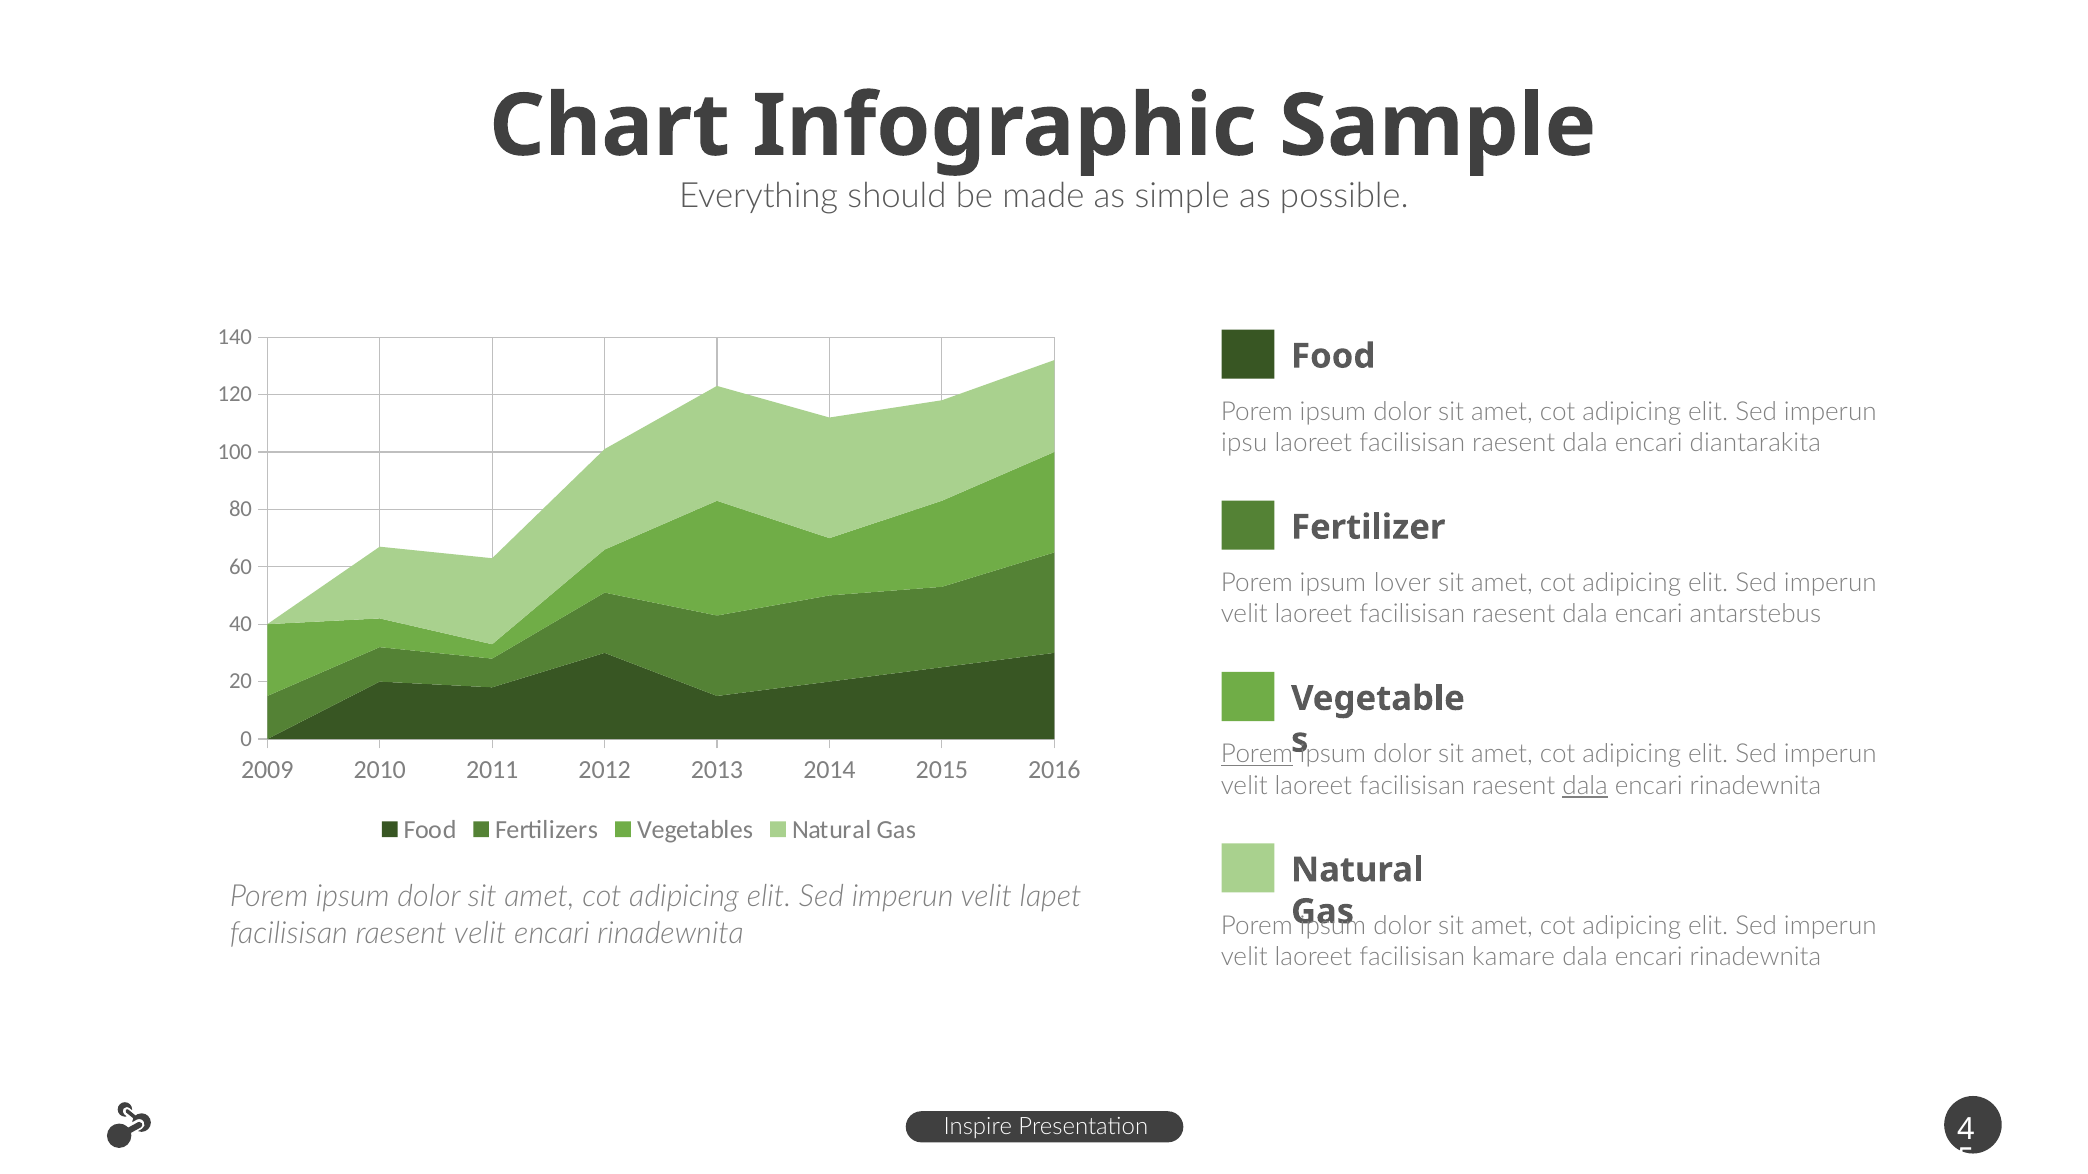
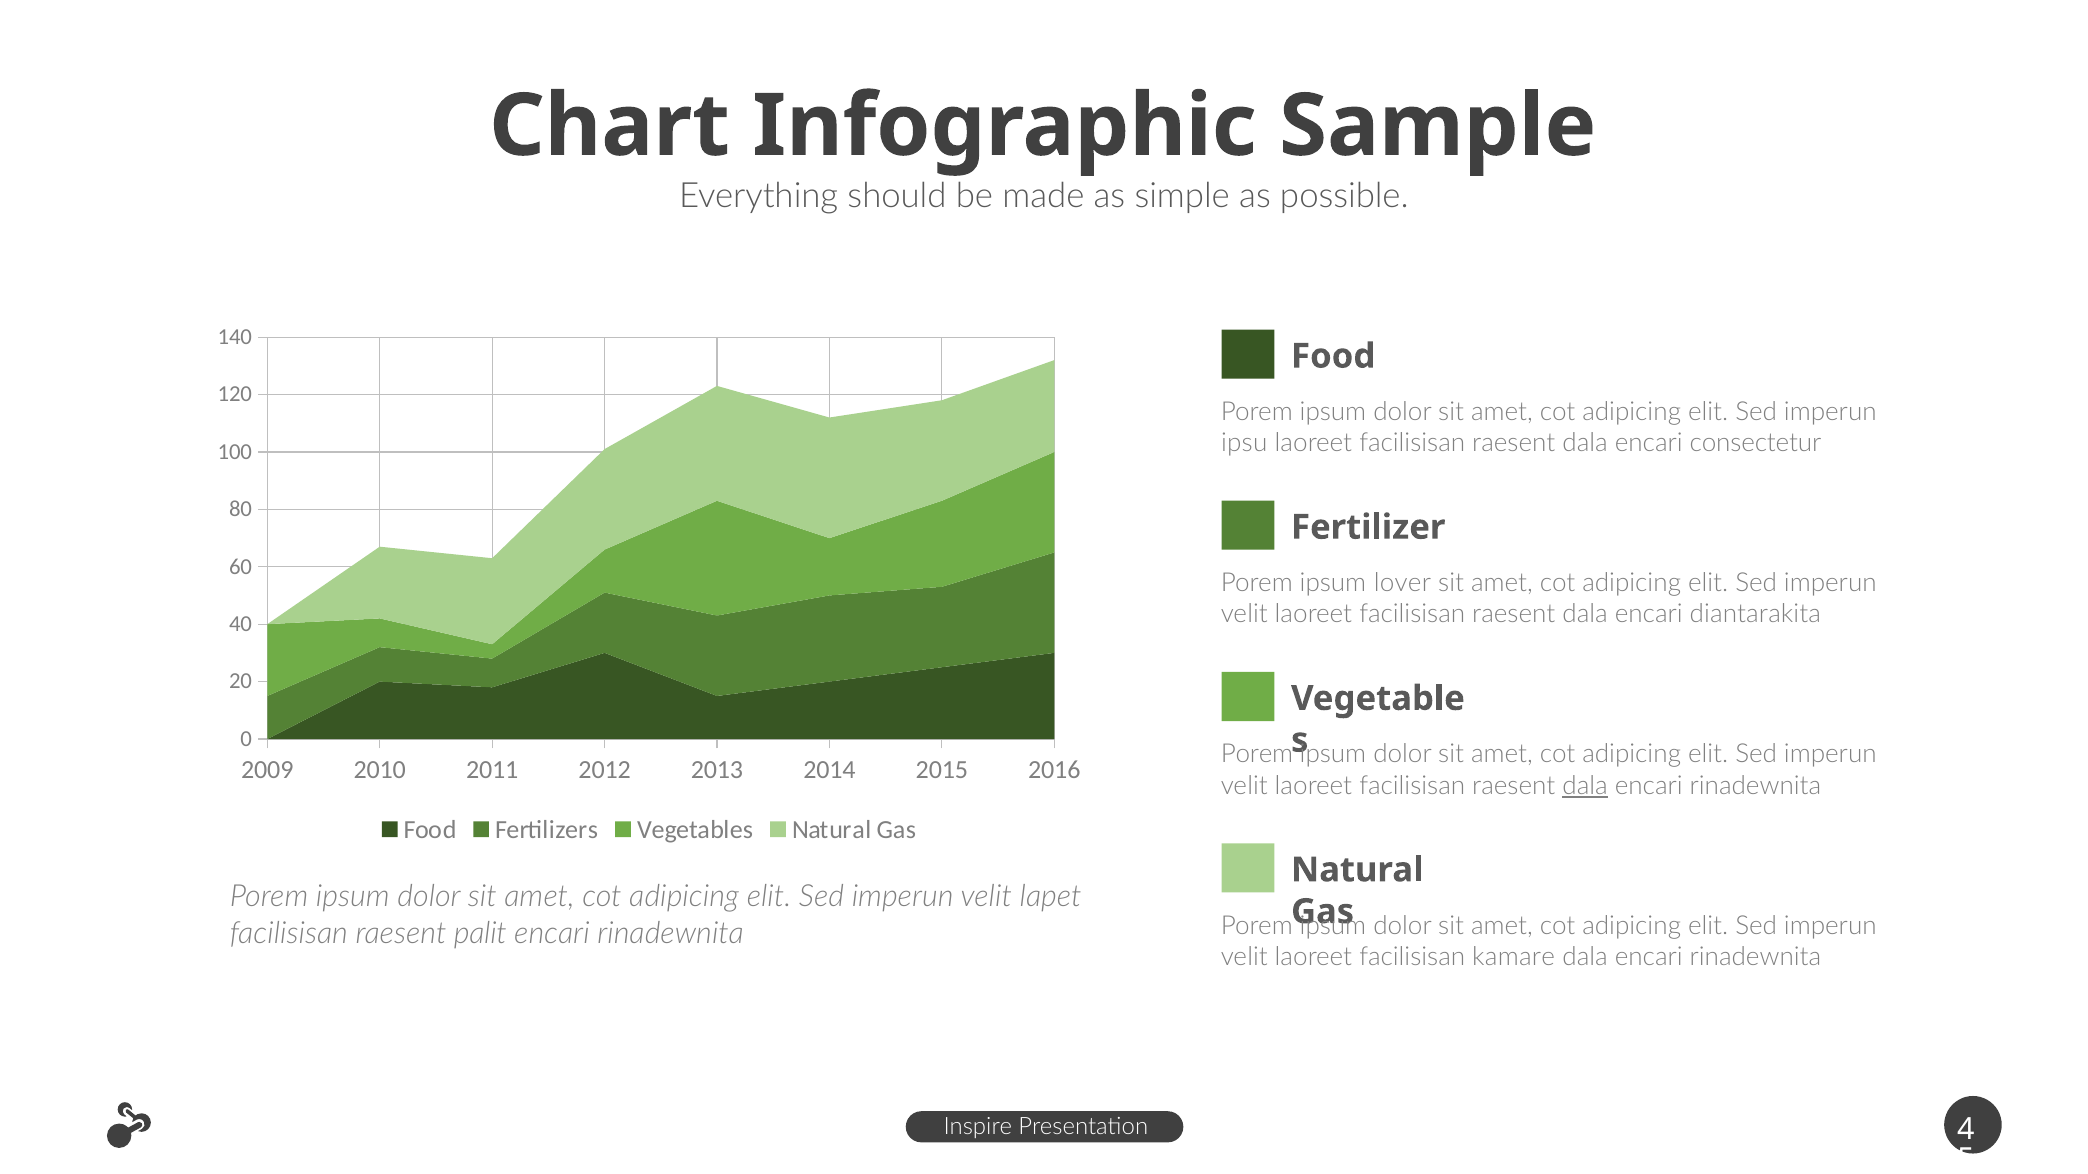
diantarakita: diantarakita -> consectetur (1755, 443)
antarstebus: antarstebus -> diantarakita (1755, 615)
Porem underline: present -> none (1257, 755)
raesent velit: velit -> palit (480, 933)
